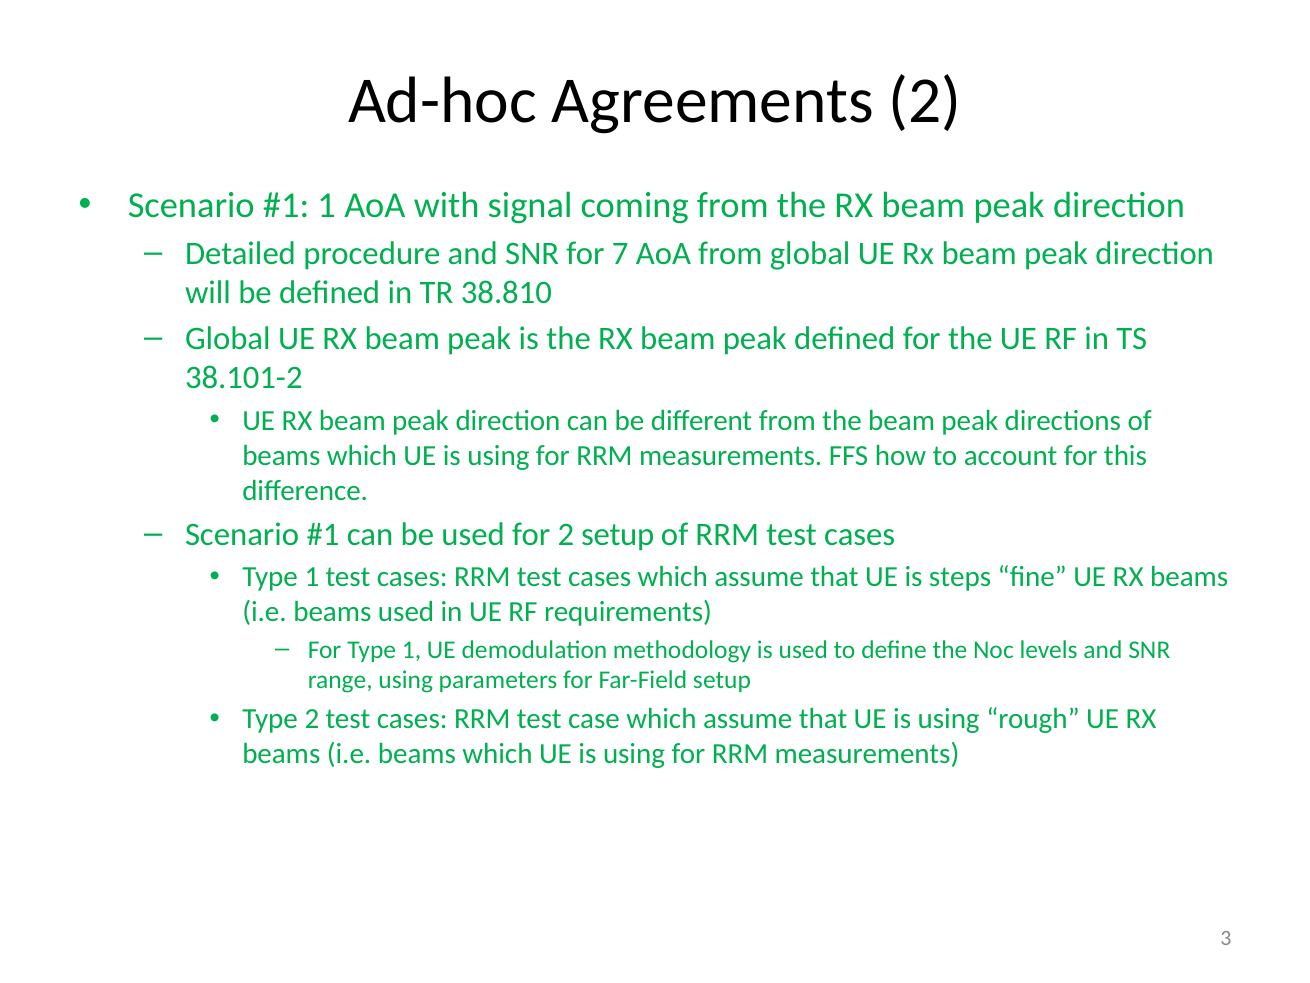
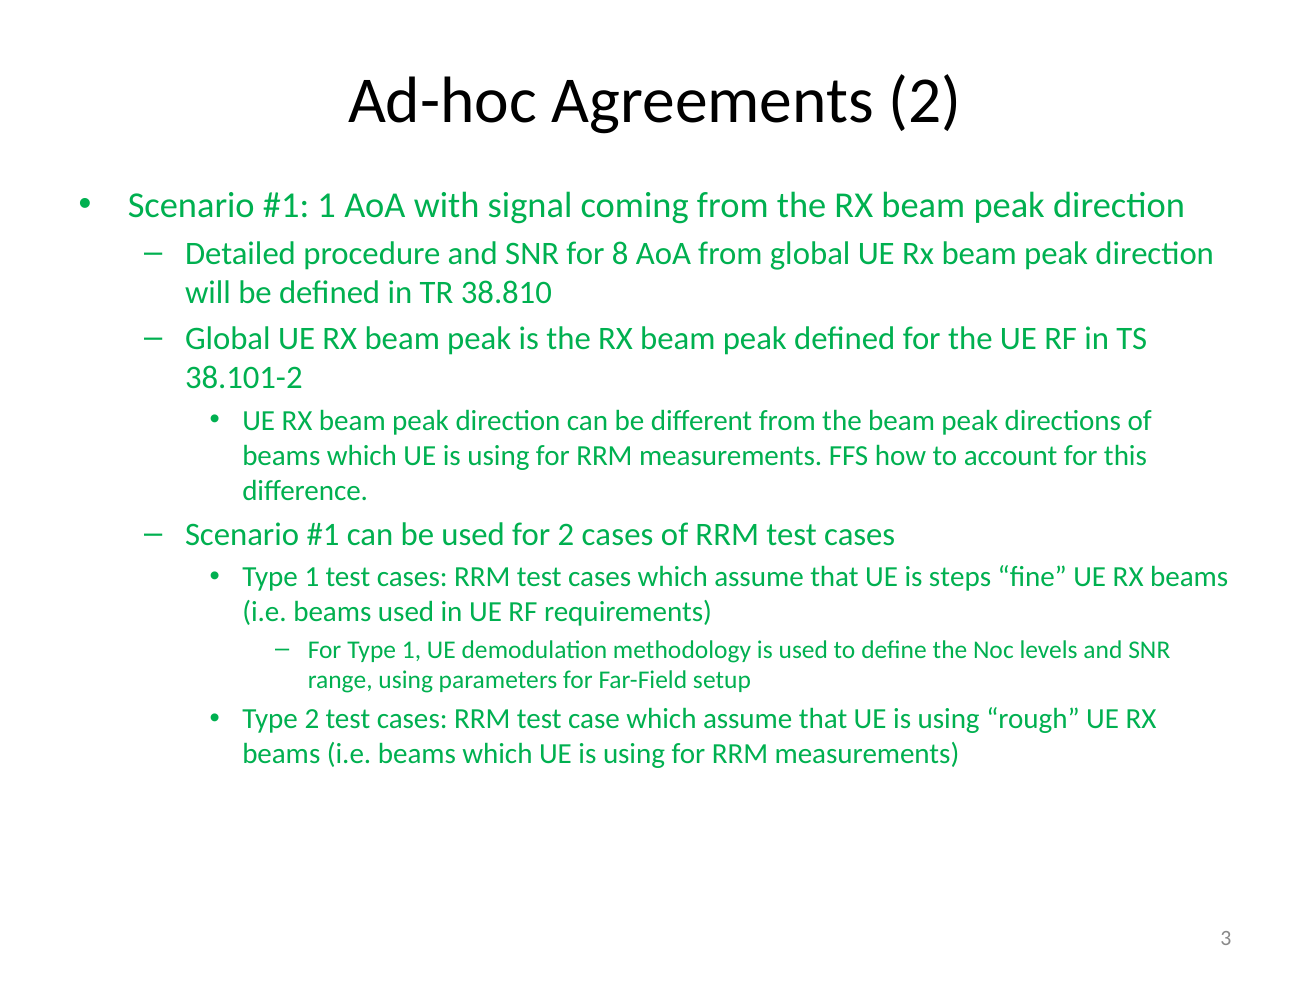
7: 7 -> 8 (620, 253)
2 setup: setup -> cases (618, 534)
